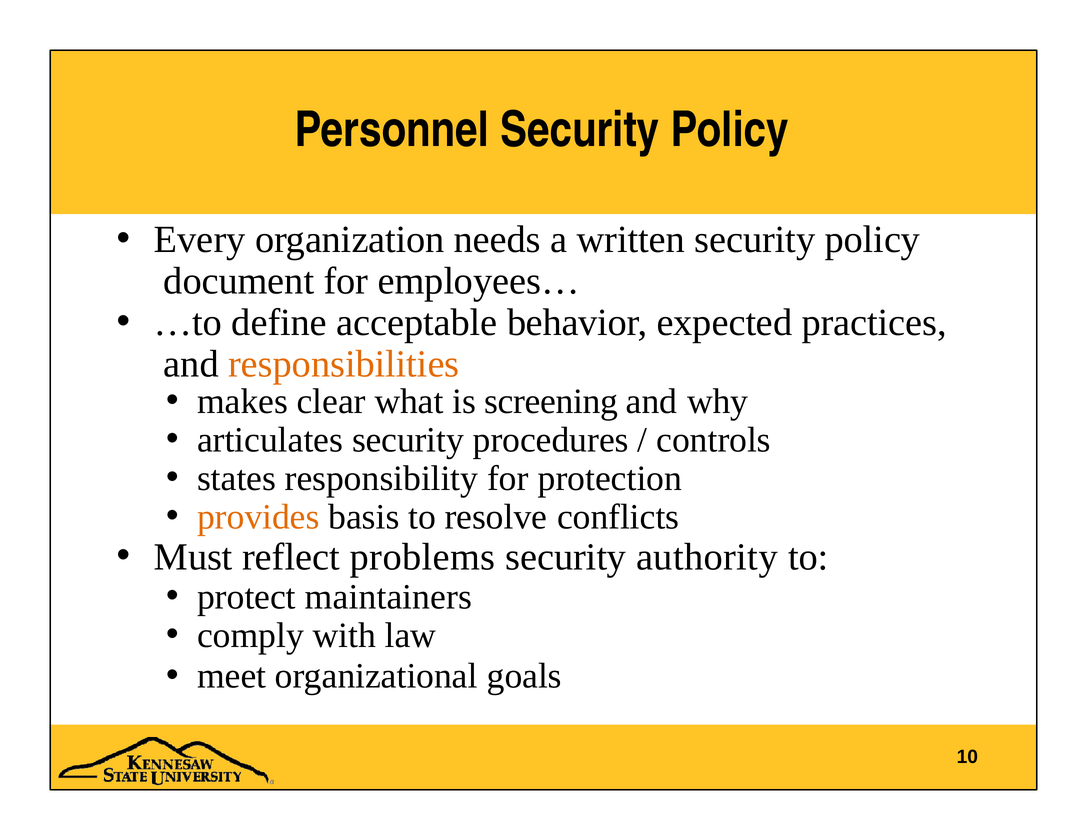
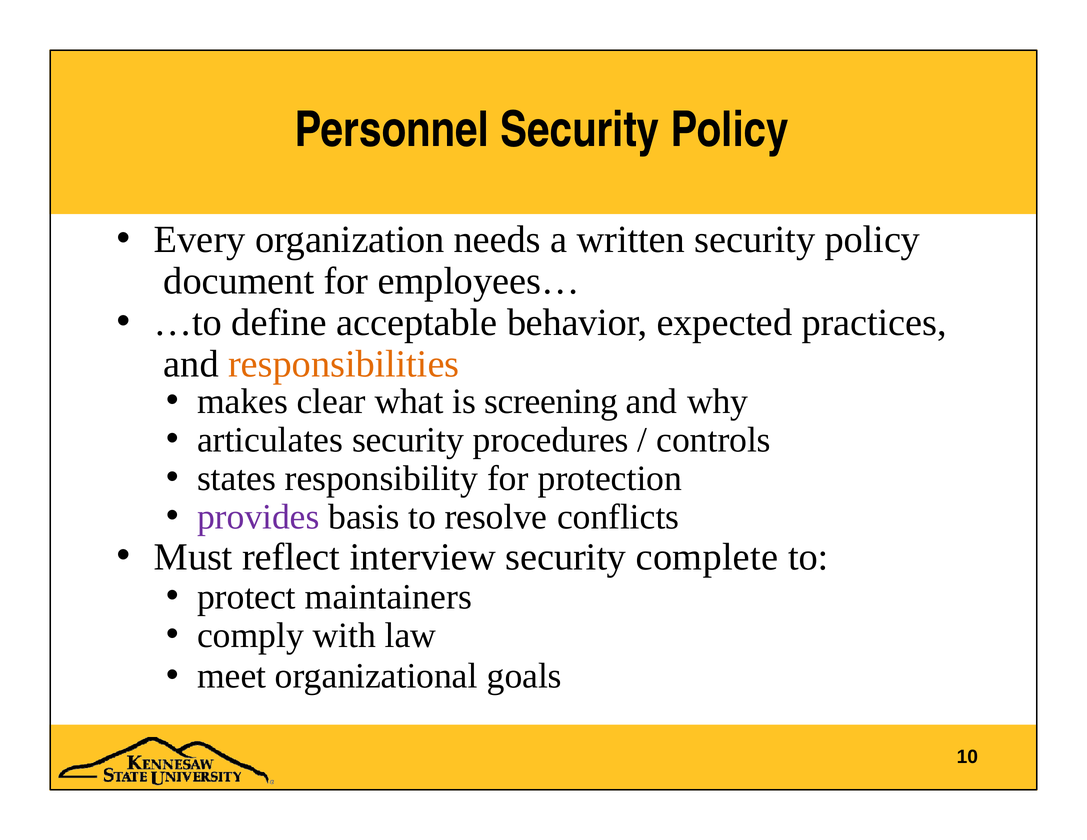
provides colour: orange -> purple (258, 517)
problems: problems -> interview (423, 557)
authority: authority -> complete (707, 557)
